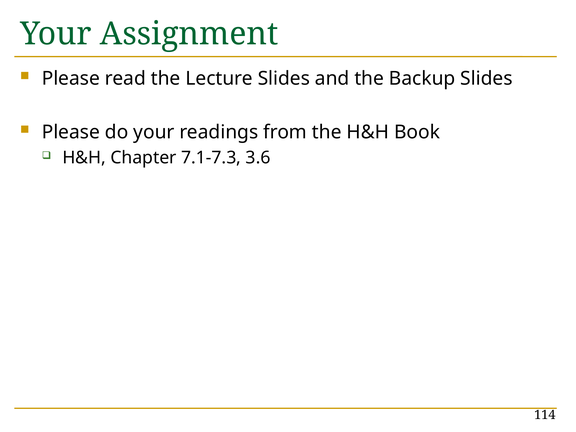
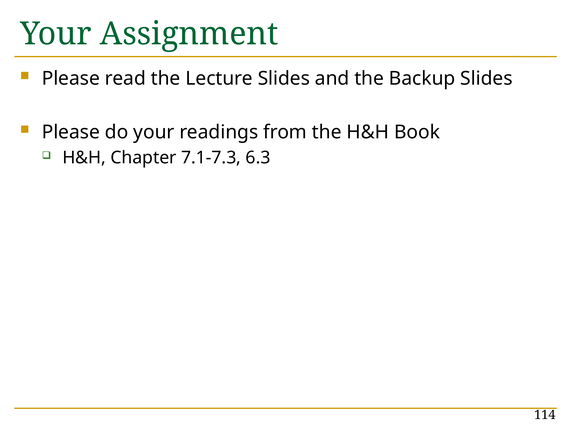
3.6: 3.6 -> 6.3 (258, 158)
